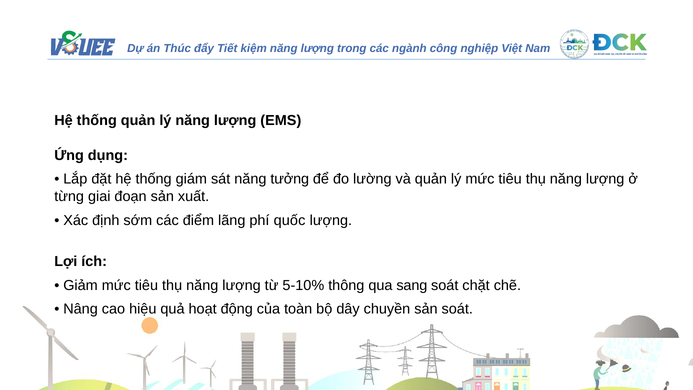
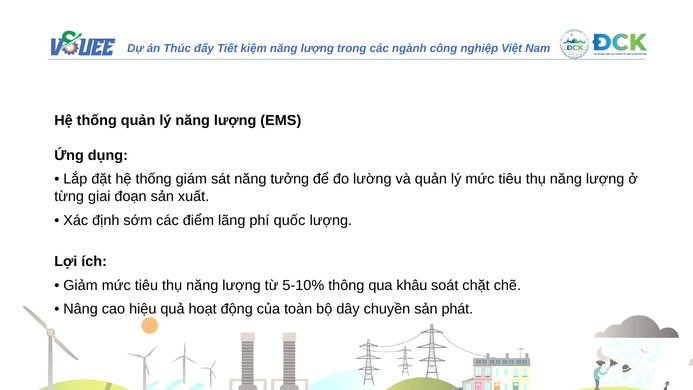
sang: sang -> khâu (412, 285)
sản soát: soát -> phát (457, 309)
